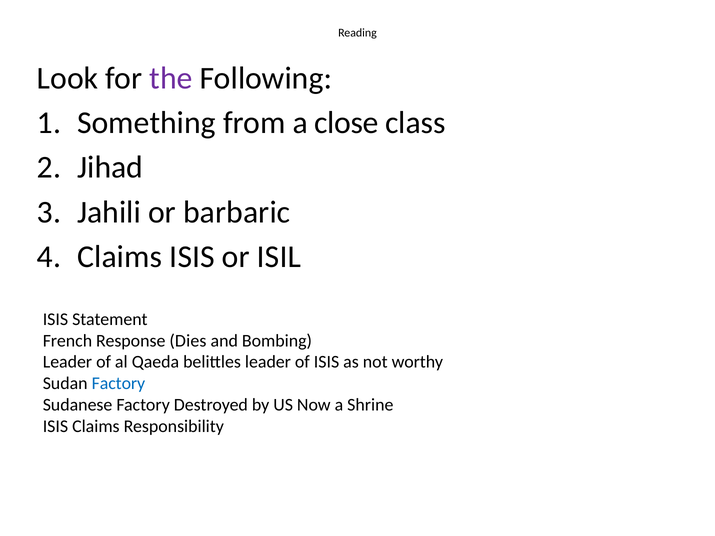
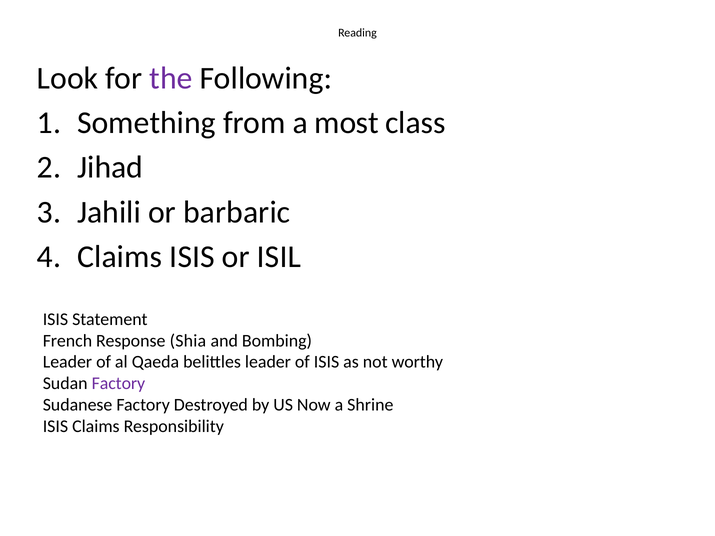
close: close -> most (347, 123)
Dies: Dies -> Shia (188, 341)
Factory colour: blue -> purple (118, 384)
